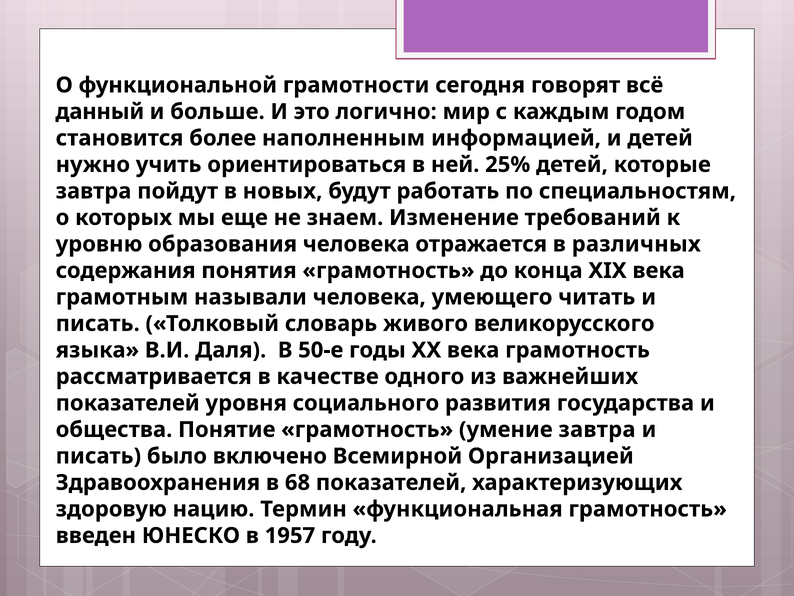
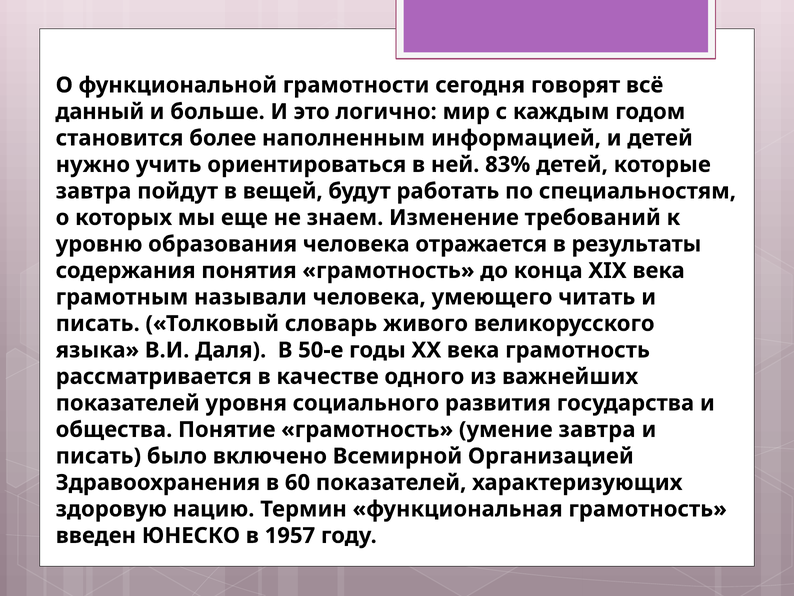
25%: 25% -> 83% (508, 164)
новых: новых -> вещей (283, 191)
различных: различных -> результаты (636, 244)
68: 68 -> 60 (298, 482)
